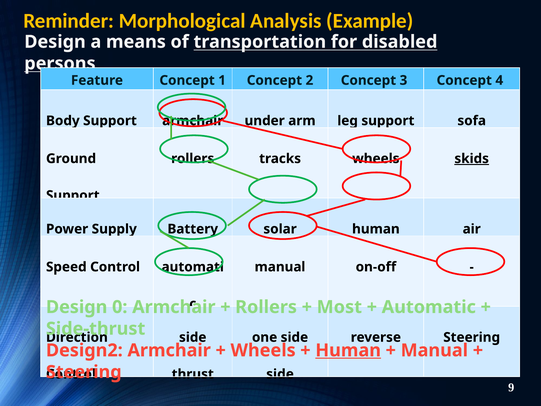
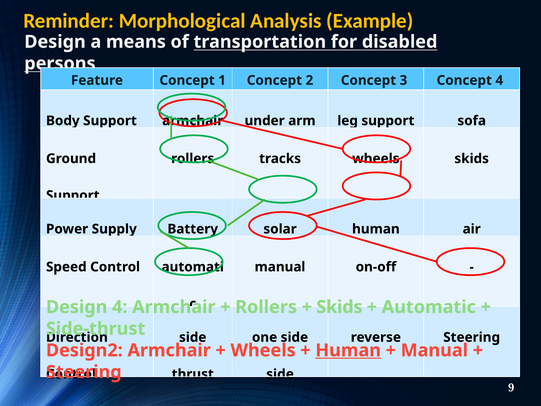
skids underline: present -> none (472, 159)
Design 0: 0 -> 4 (120, 307)
Most: Most -> Skids (339, 307)
